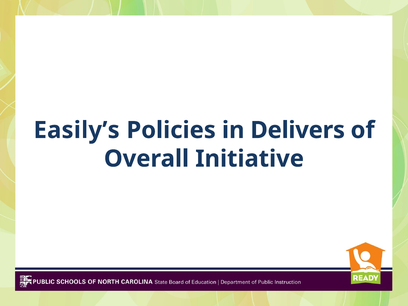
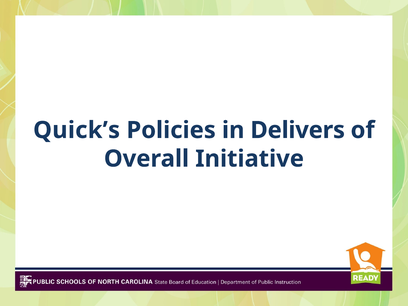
Easily’s: Easily’s -> Quick’s (77, 130)
